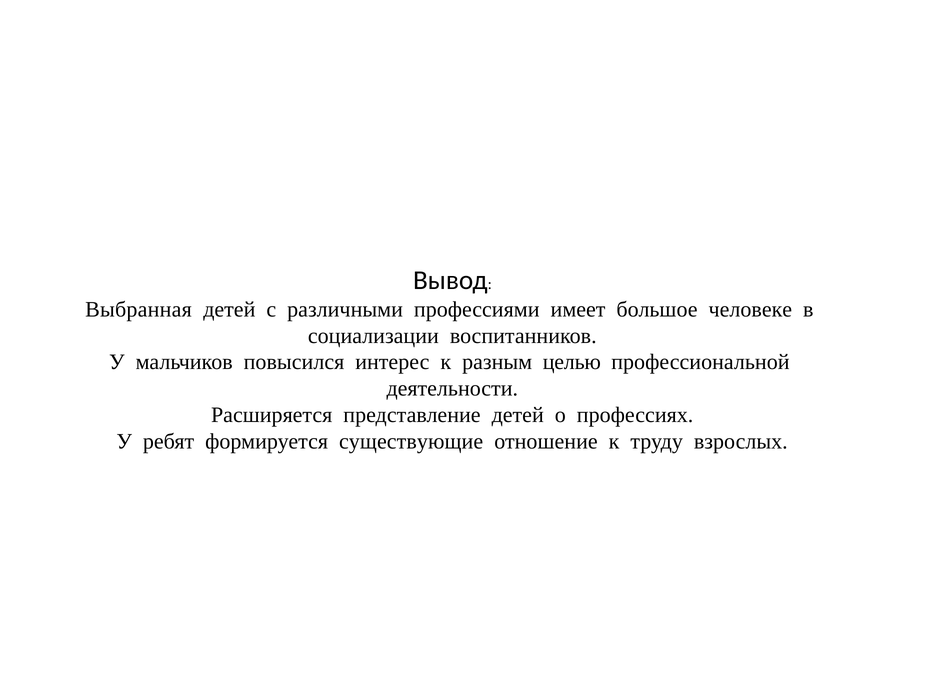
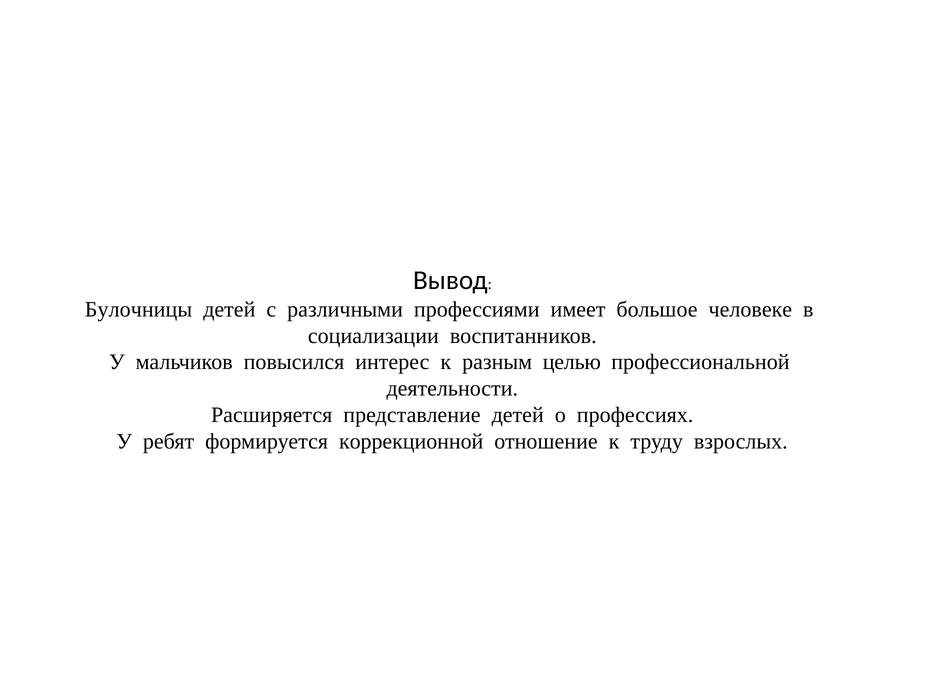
Выбранная: Выбранная -> Булочницы (139, 309)
существующие: существующие -> коррекционной (411, 441)
